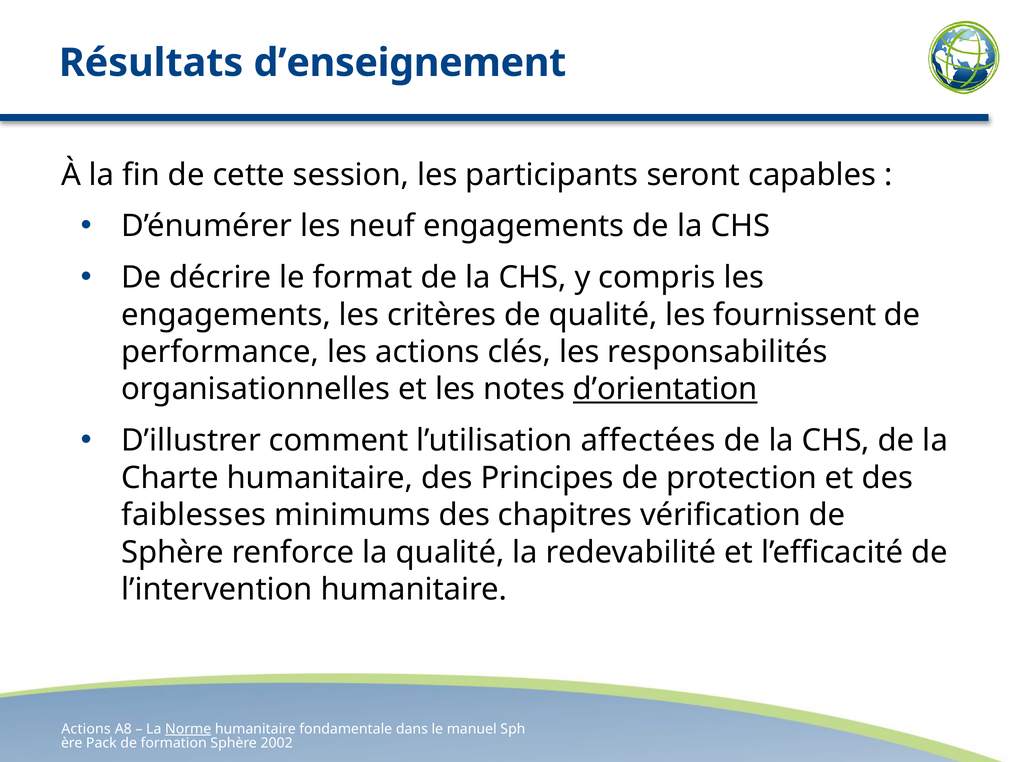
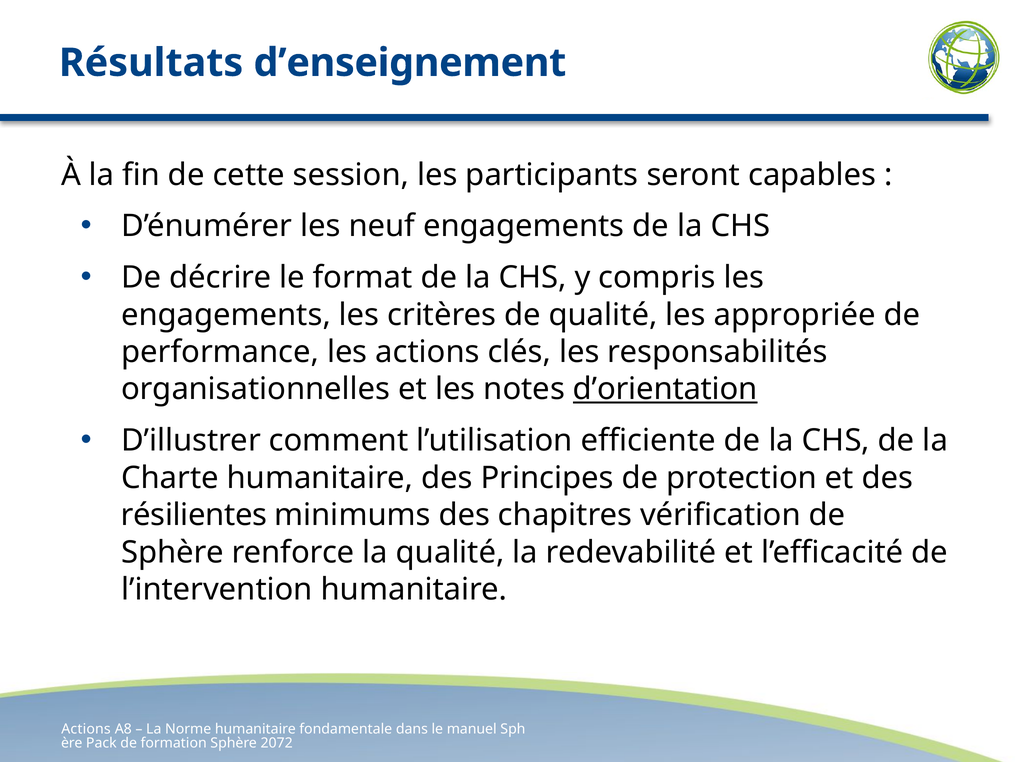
fournissent: fournissent -> appropriée (795, 315)
affectées: affectées -> efficiente (648, 441)
faiblesses: faiblesses -> résilientes (194, 516)
Norme underline: present -> none (188, 730)
2002: 2002 -> 2072 (277, 744)
